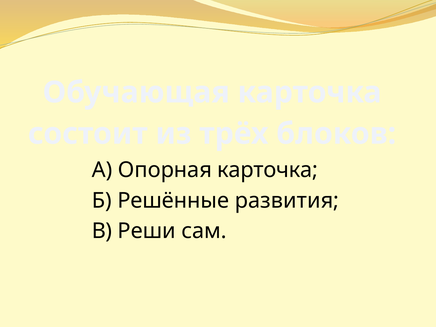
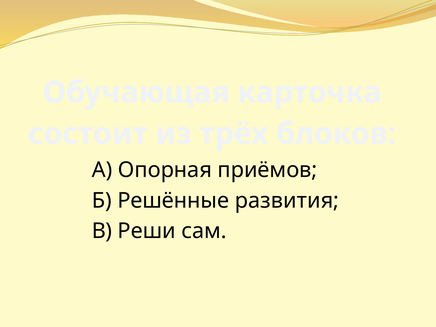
Опорная карточка: карточка -> приёмов (268, 170)
